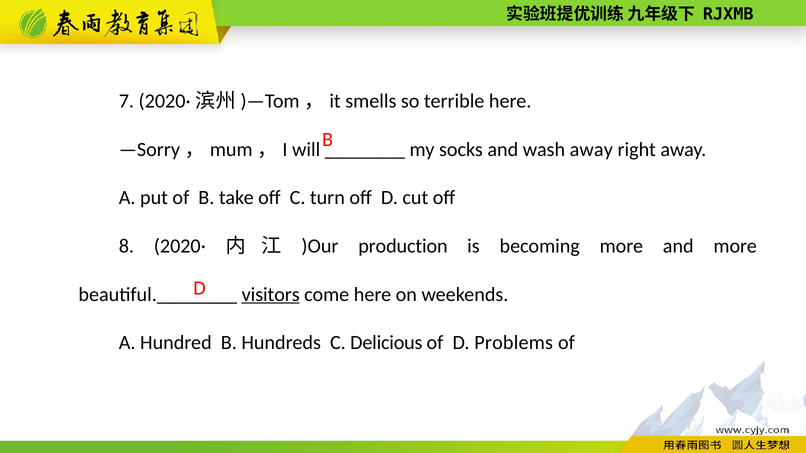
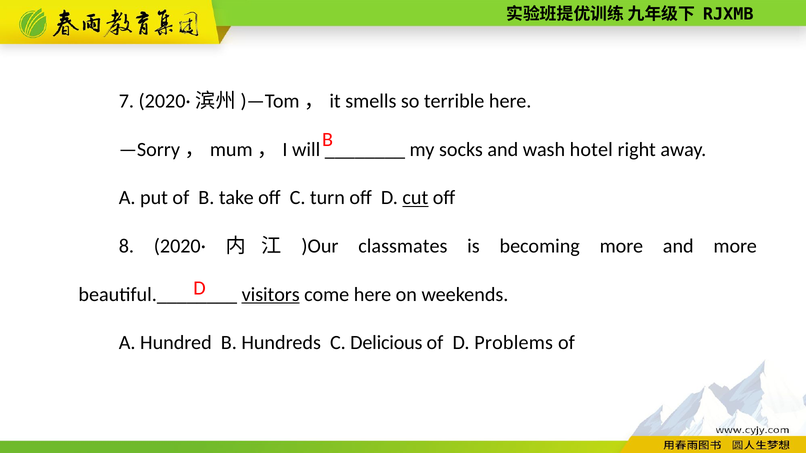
wash away: away -> hotel (591, 150)
cut underline: none -> present (415, 198)
production: production -> classmates (403, 246)
